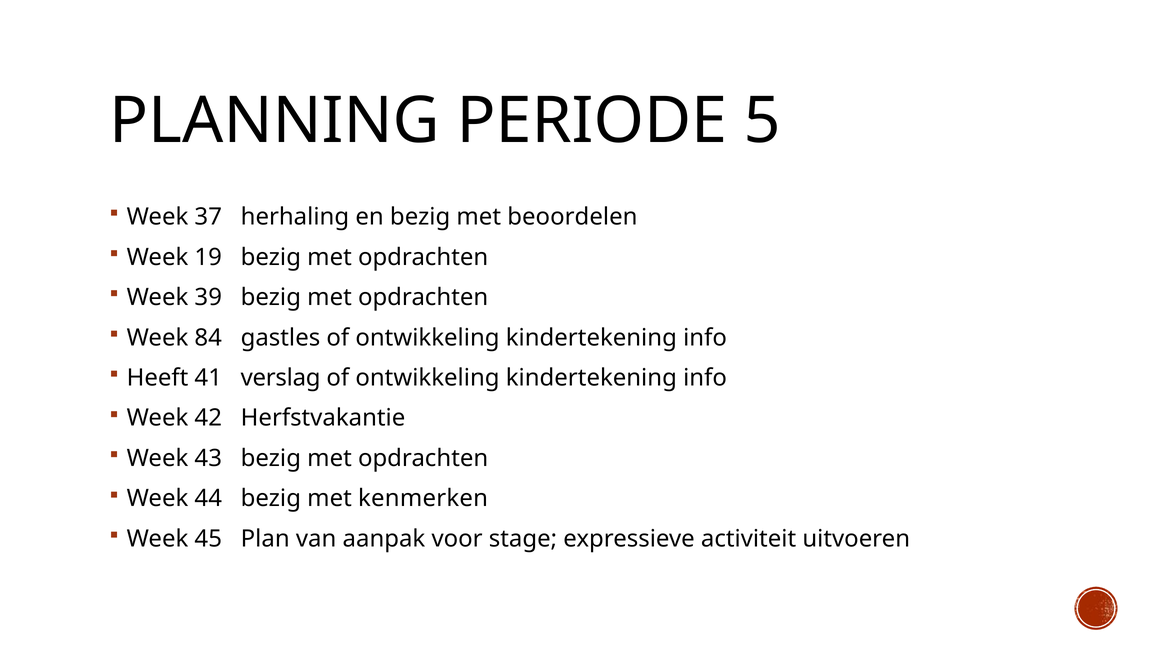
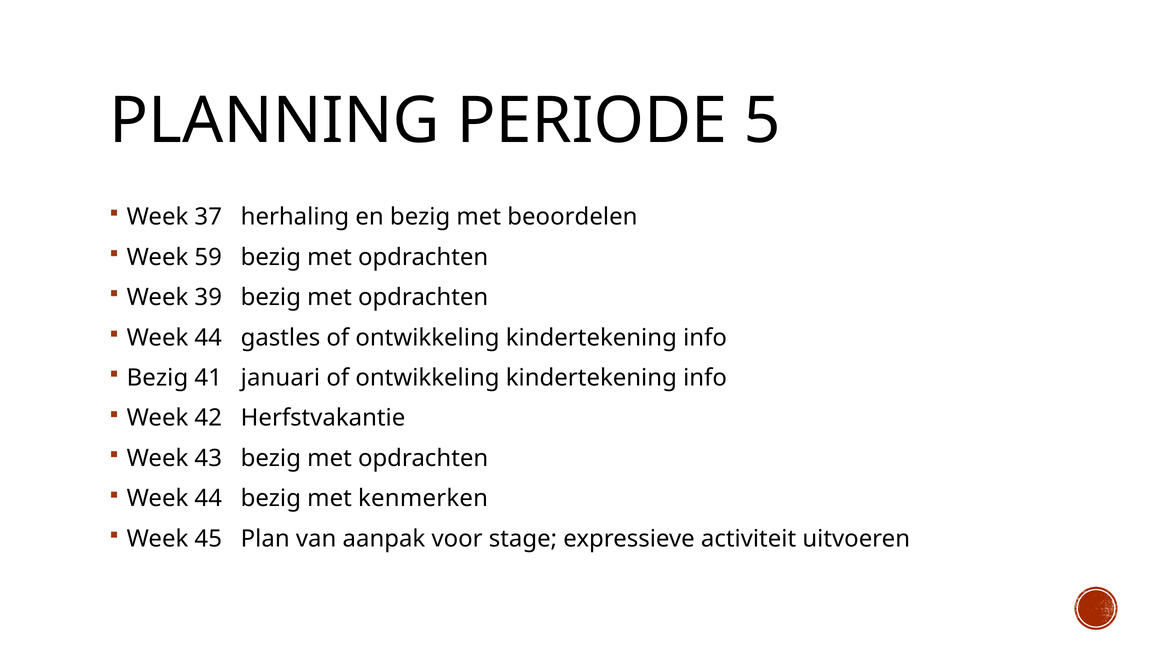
19: 19 -> 59 (208, 257)
84: 84 -> 44 (208, 338)
Heeft: Heeft -> Bezig (157, 378)
verslag: verslag -> januari (280, 378)
